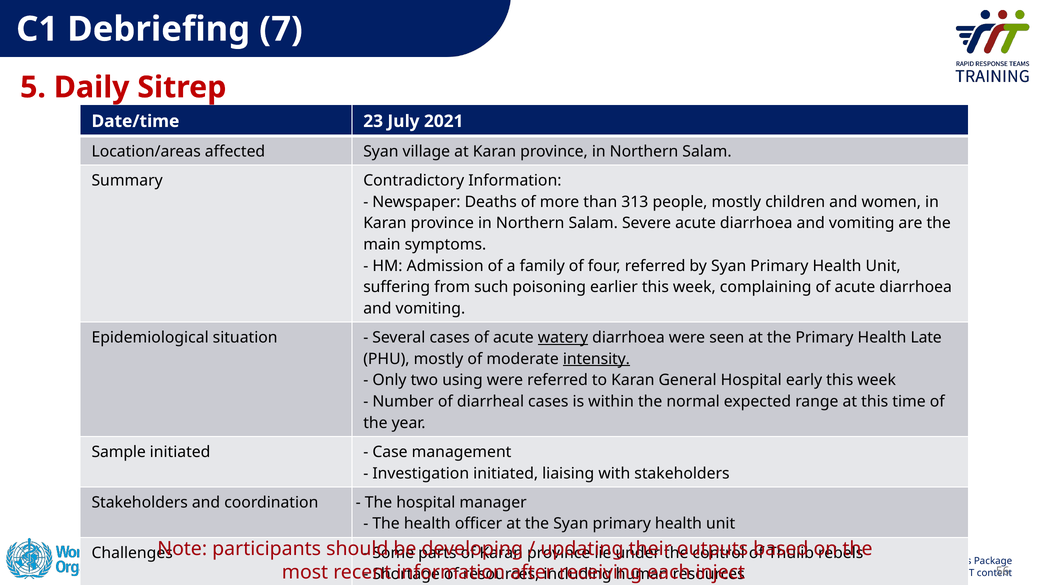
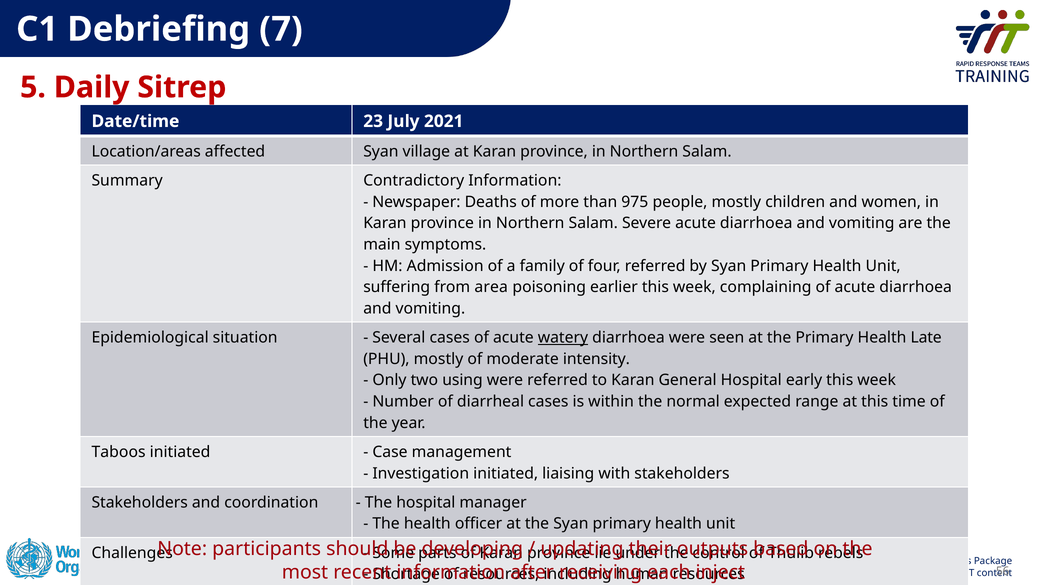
313: 313 -> 975 (635, 202)
such: such -> area (491, 287)
intensity underline: present -> none (596, 359)
Sample: Sample -> Taboos (119, 452)
